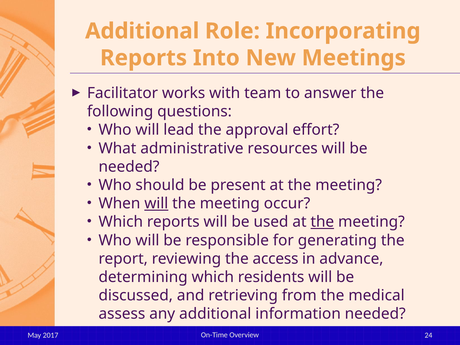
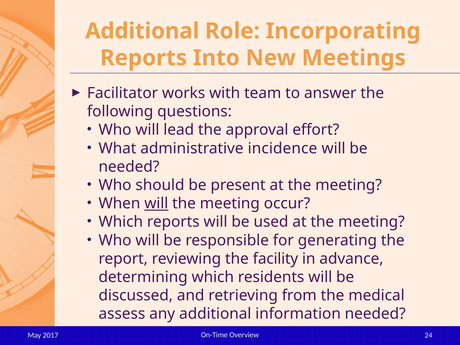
resources: resources -> incidence (282, 148)
the underline: present -> none (322, 222)
access: access -> facility (276, 259)
